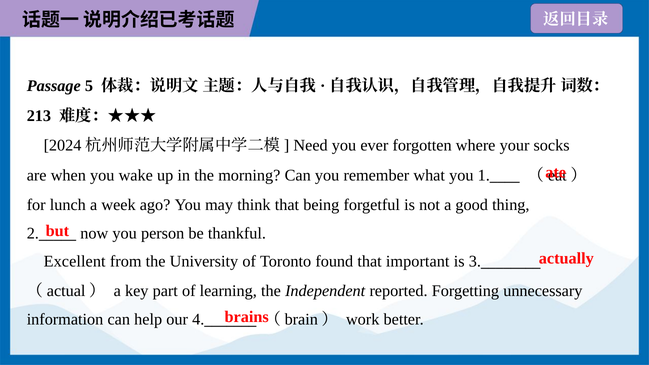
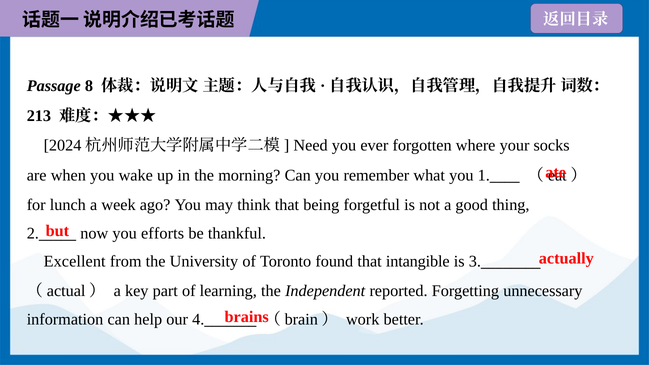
5: 5 -> 8 (89, 86)
person: person -> efforts (163, 233)
important: important -> intangible (418, 261)
